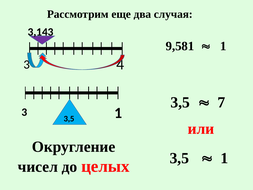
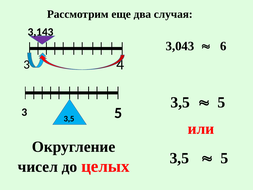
9,581: 9,581 -> 3,043 (180, 46)
1: 1 -> 6 (223, 46)
7: 7 -> 5 (221, 102)
3 1: 1 -> 5 (118, 113)
1: 1 -> 5 (224, 158)
